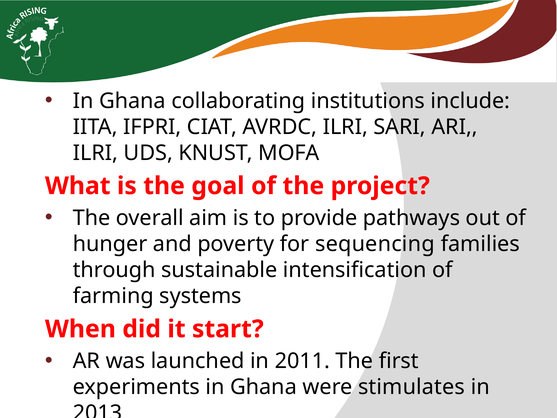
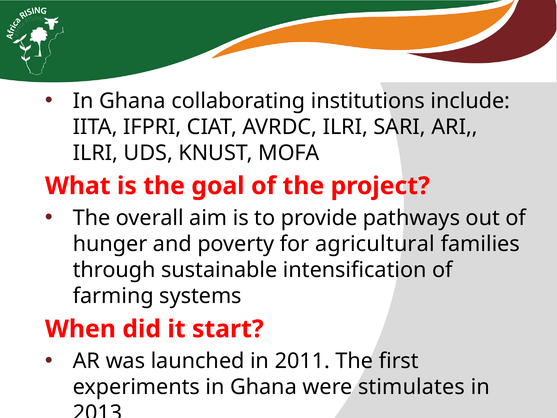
sequencing: sequencing -> agricultural (375, 244)
